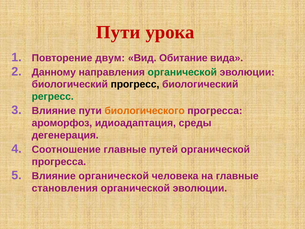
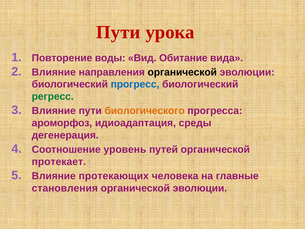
двум: двум -> воды (110, 58)
Данному: Данному -> Влияние (54, 72)
органической colour: green -> black (182, 72)
прогресс colour: black -> blue (135, 84)
Соотношение главные: главные -> уровень (125, 149)
прогресса: прогресса -> протекает (59, 162)
Влияние органической: органической -> протекающих (114, 176)
